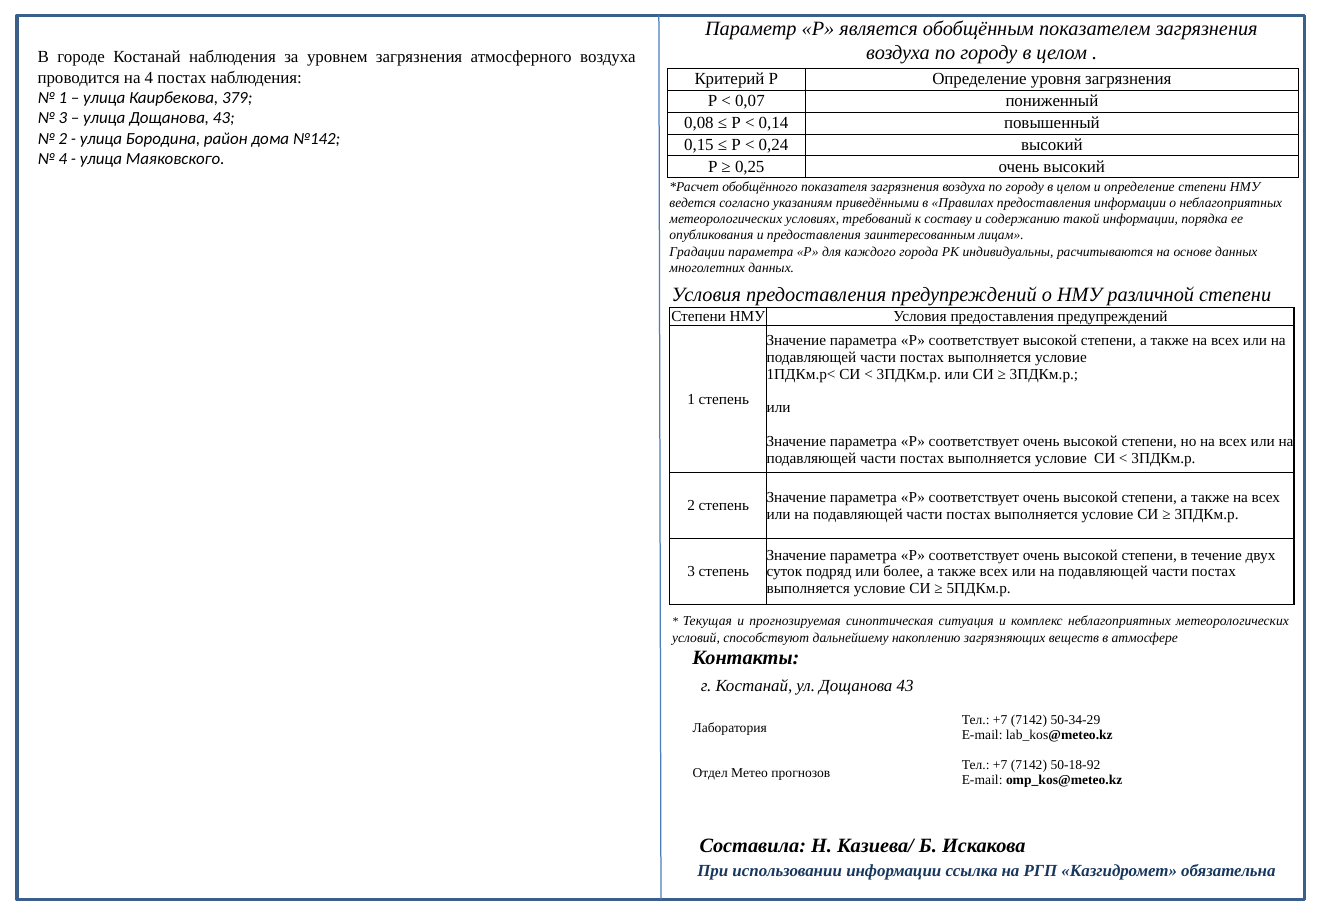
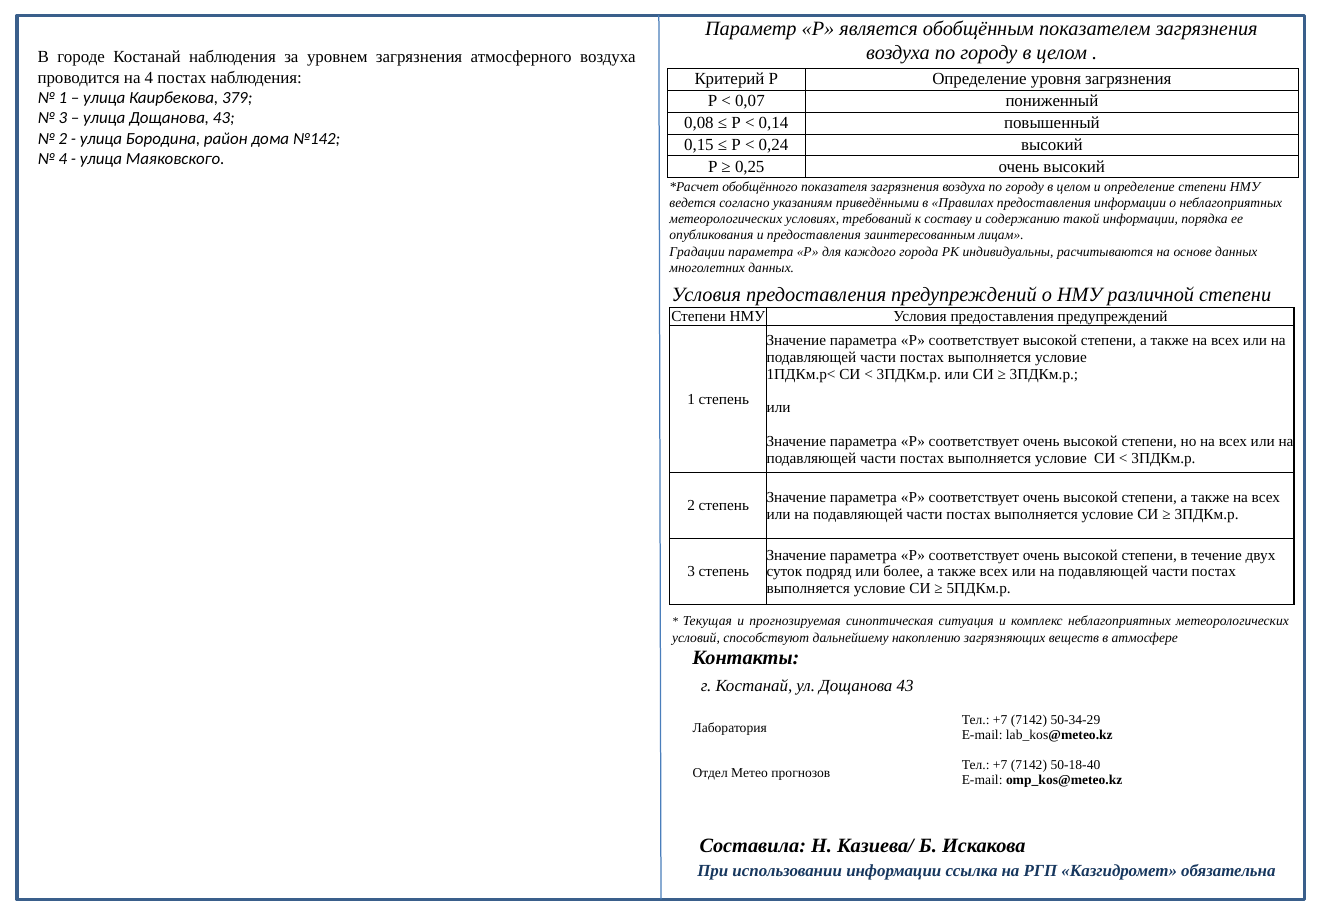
50-18-92: 50-18-92 -> 50-18-40 (1075, 765)
